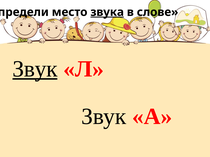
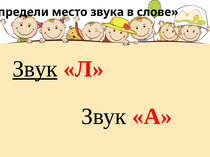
звука underline: present -> none (107, 12)
